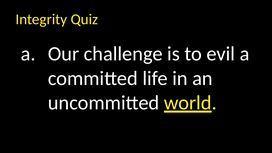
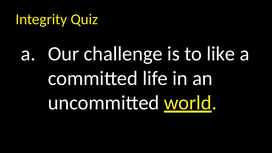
evil: evil -> like (221, 54)
